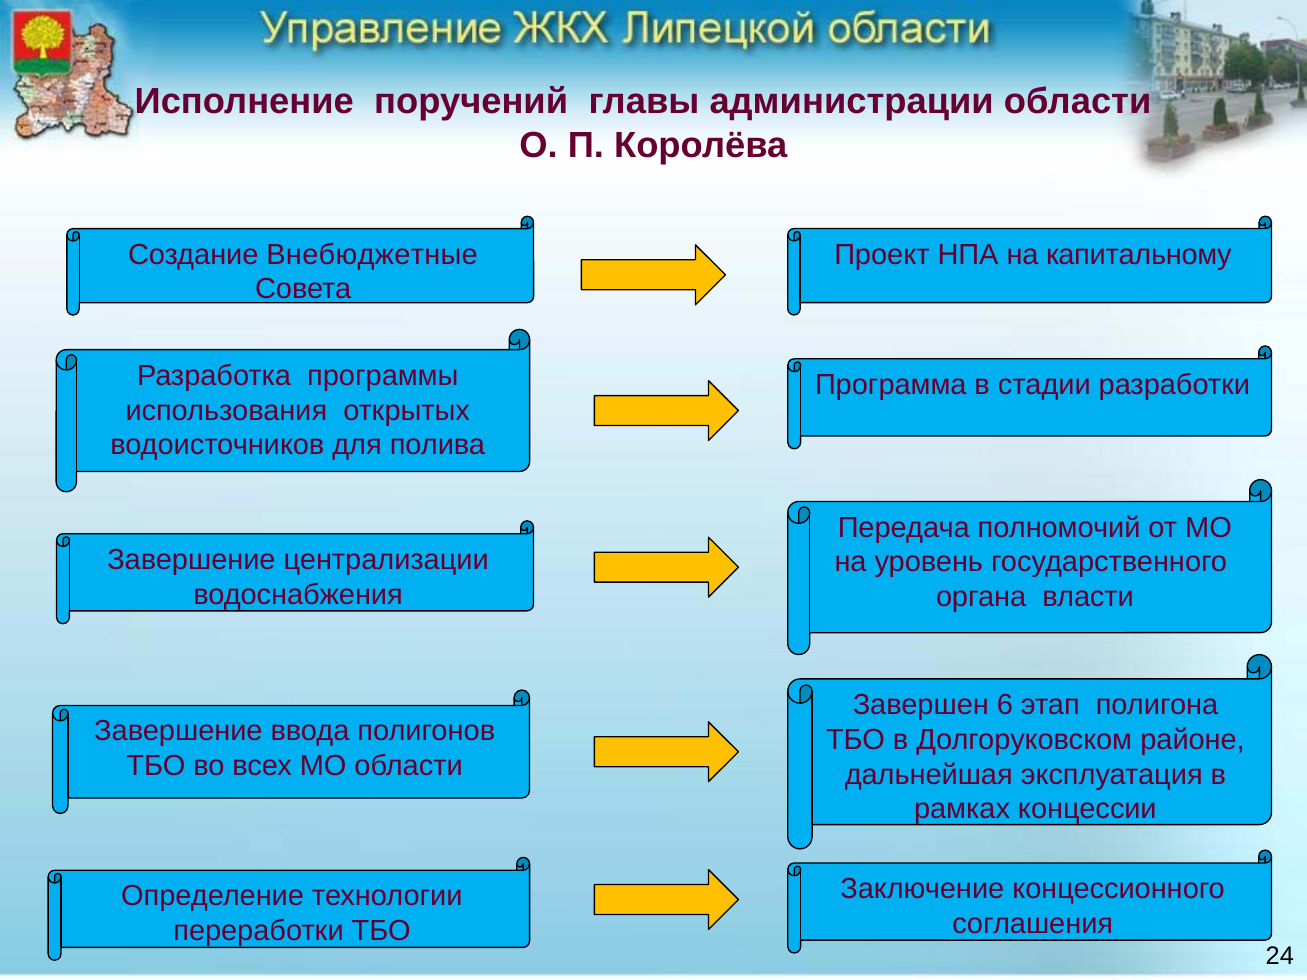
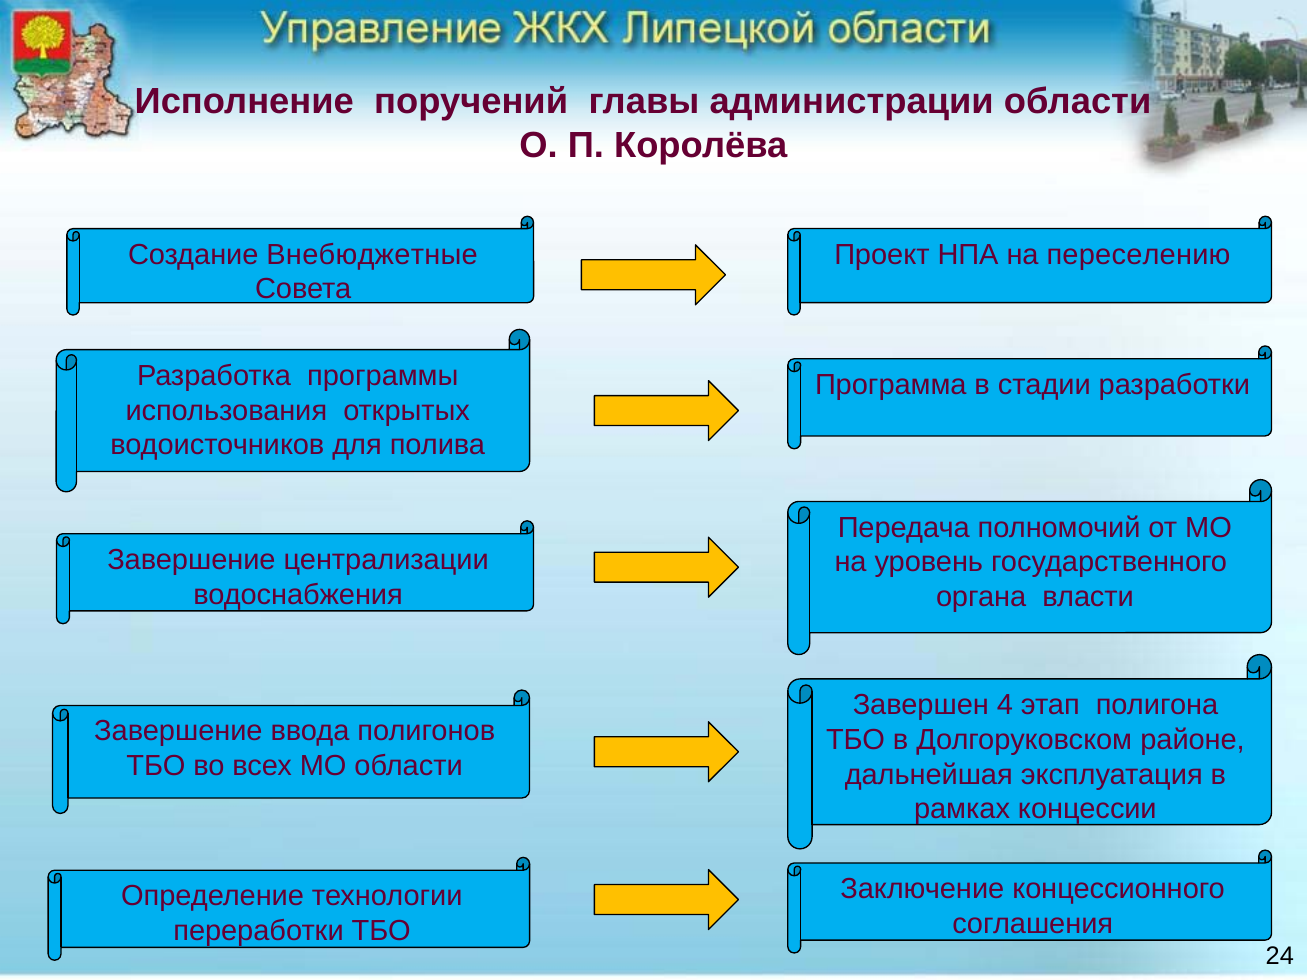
капитальному: капитальному -> переселению (1139, 255)
6: 6 -> 4 (1005, 705)
